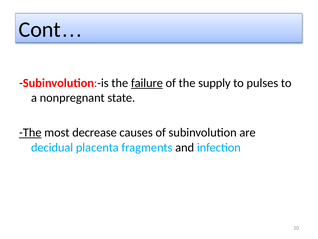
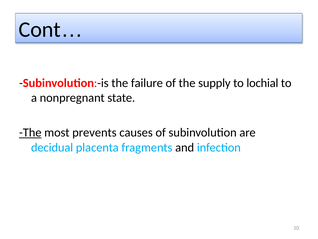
failure underline: present -> none (147, 83)
pulses: pulses -> lochial (262, 83)
decrease: decrease -> prevents (94, 132)
